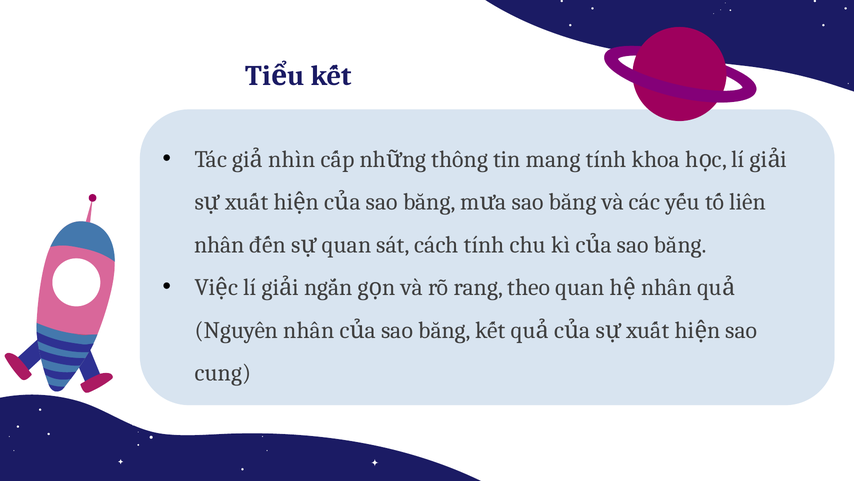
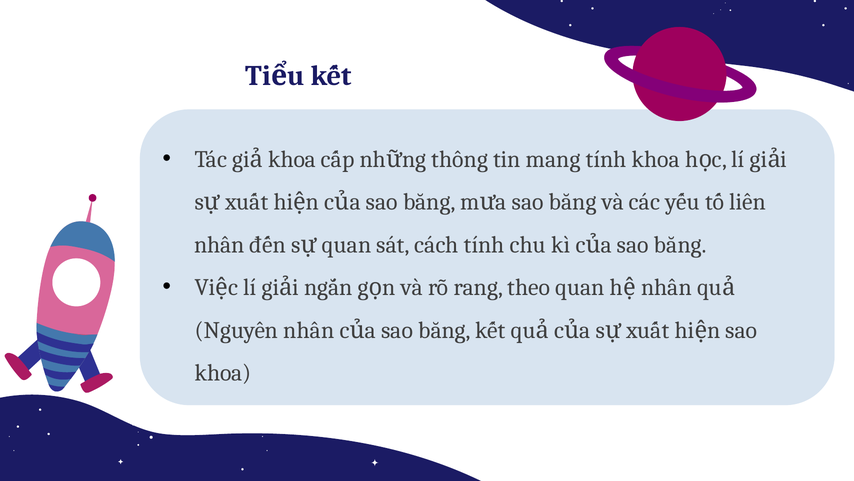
nhìn: nhìn -> khoa (292, 159)
cung: cung -> khoa (223, 372)
